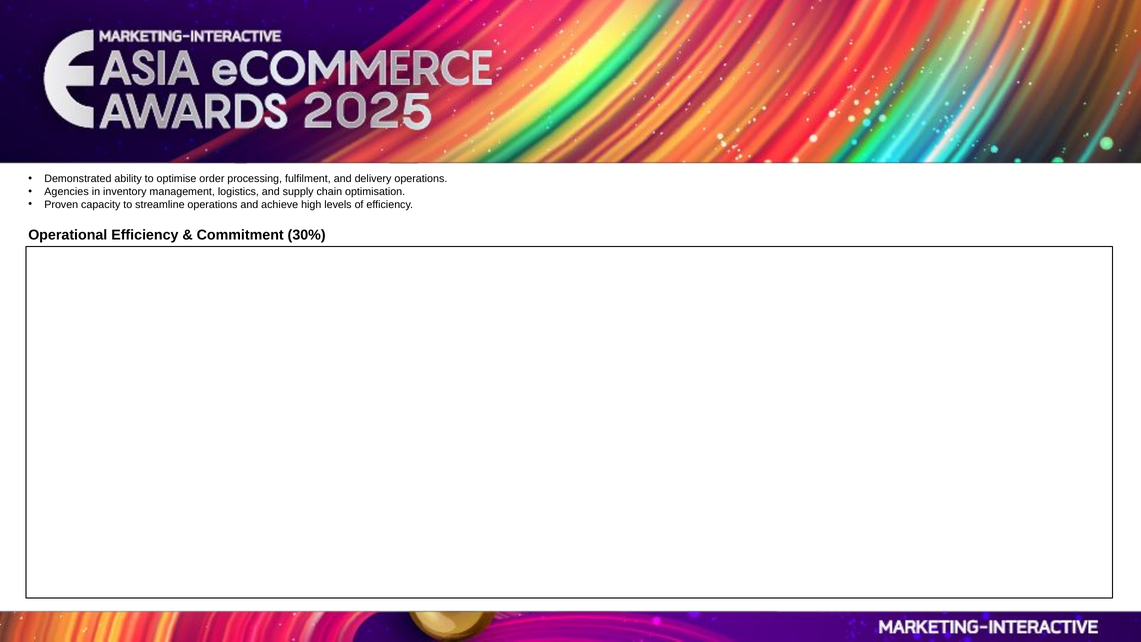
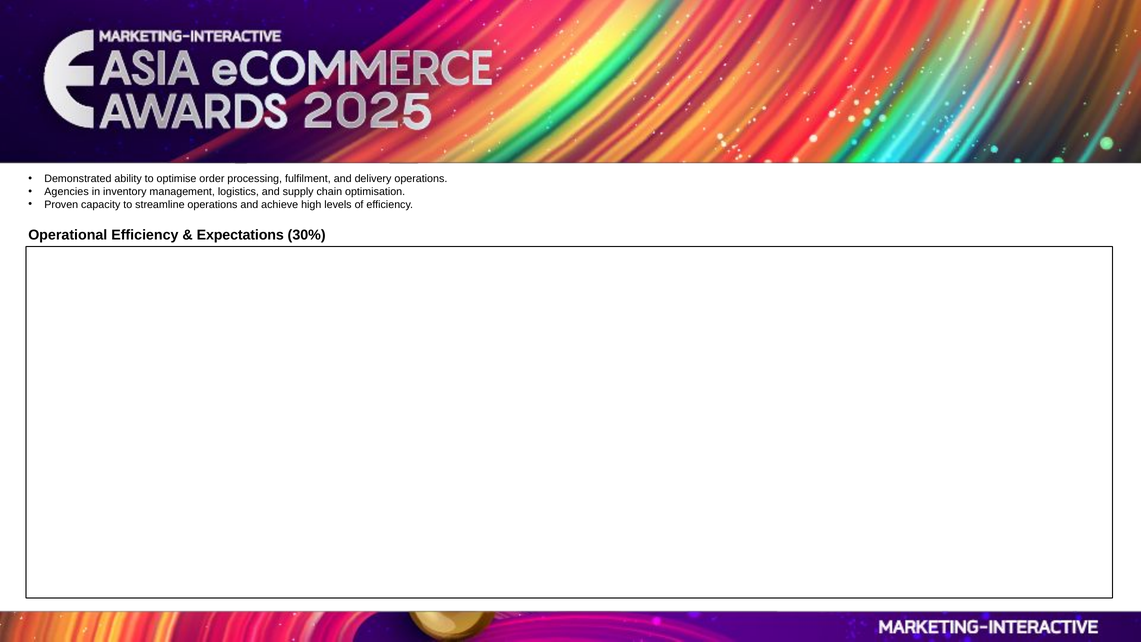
Commitment: Commitment -> Expectations (240, 235)
